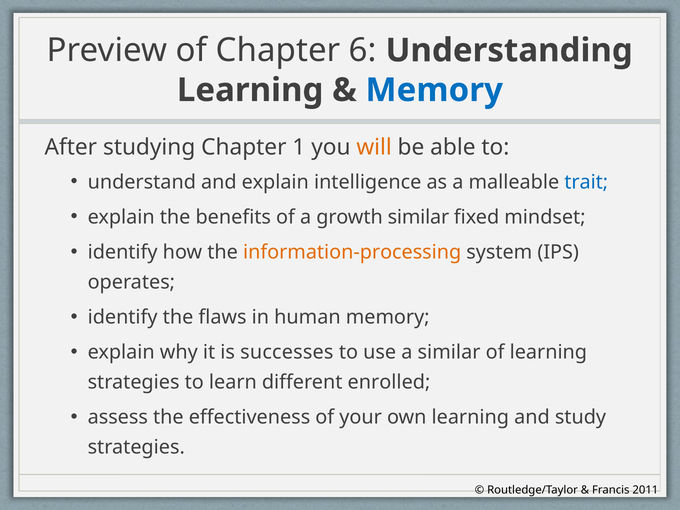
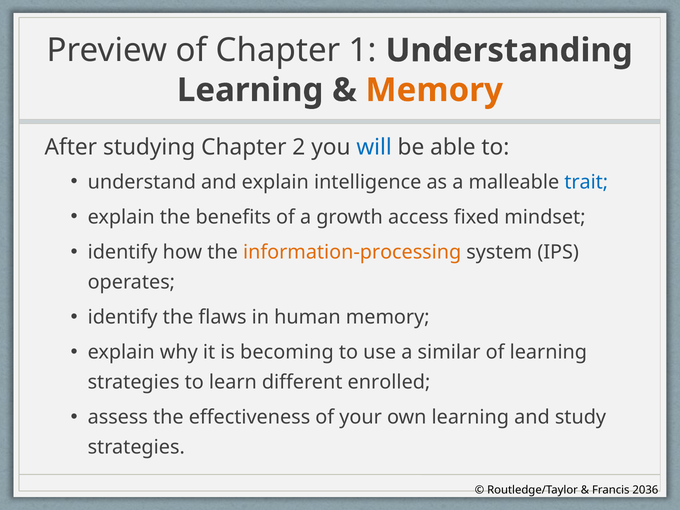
6: 6 -> 1 (363, 50)
Memory colour: blue -> orange (434, 90)
1: 1 -> 2 (299, 147)
will colour: orange -> blue (374, 147)
growth similar: similar -> access (418, 217)
successes: successes -> becoming (287, 352)
2011: 2011 -> 2036 (645, 490)
